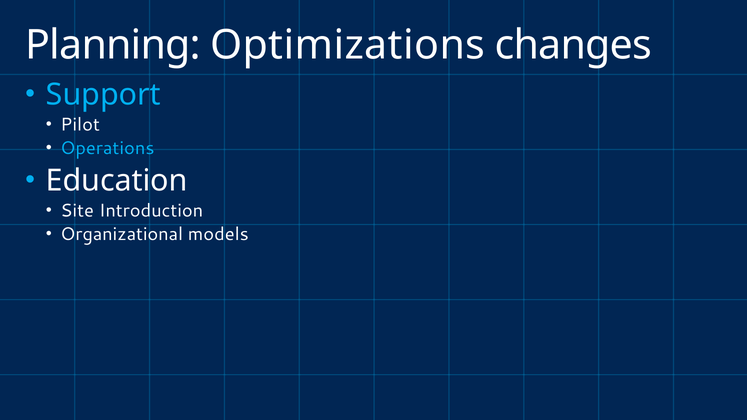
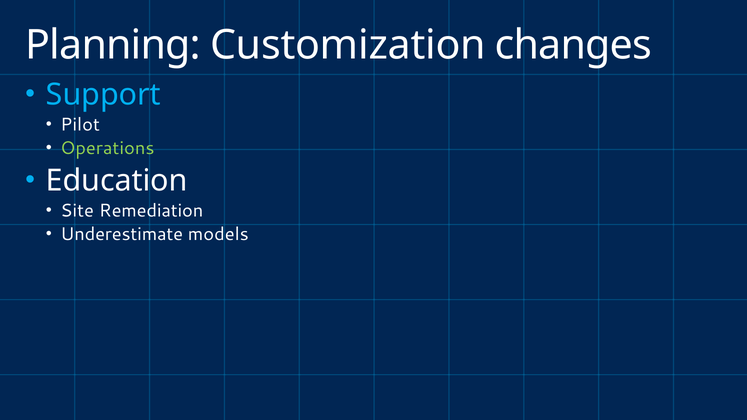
Optimizations: Optimizations -> Customization (348, 45)
Operations colour: light blue -> light green (107, 148)
Introduction: Introduction -> Remediation (151, 211)
Organizational: Organizational -> Underestimate (122, 234)
